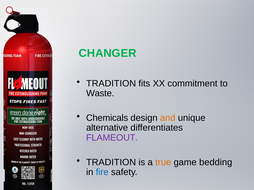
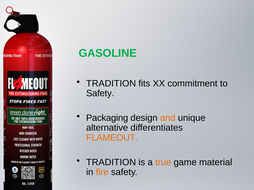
CHANGER: CHANGER -> GASOLINE (108, 53)
Waste: Waste -> Safety (100, 94)
Chemicals: Chemicals -> Packaging (107, 118)
FLAMEOUT colour: purple -> orange (112, 138)
bedding: bedding -> material (216, 163)
fire colour: blue -> orange (102, 173)
